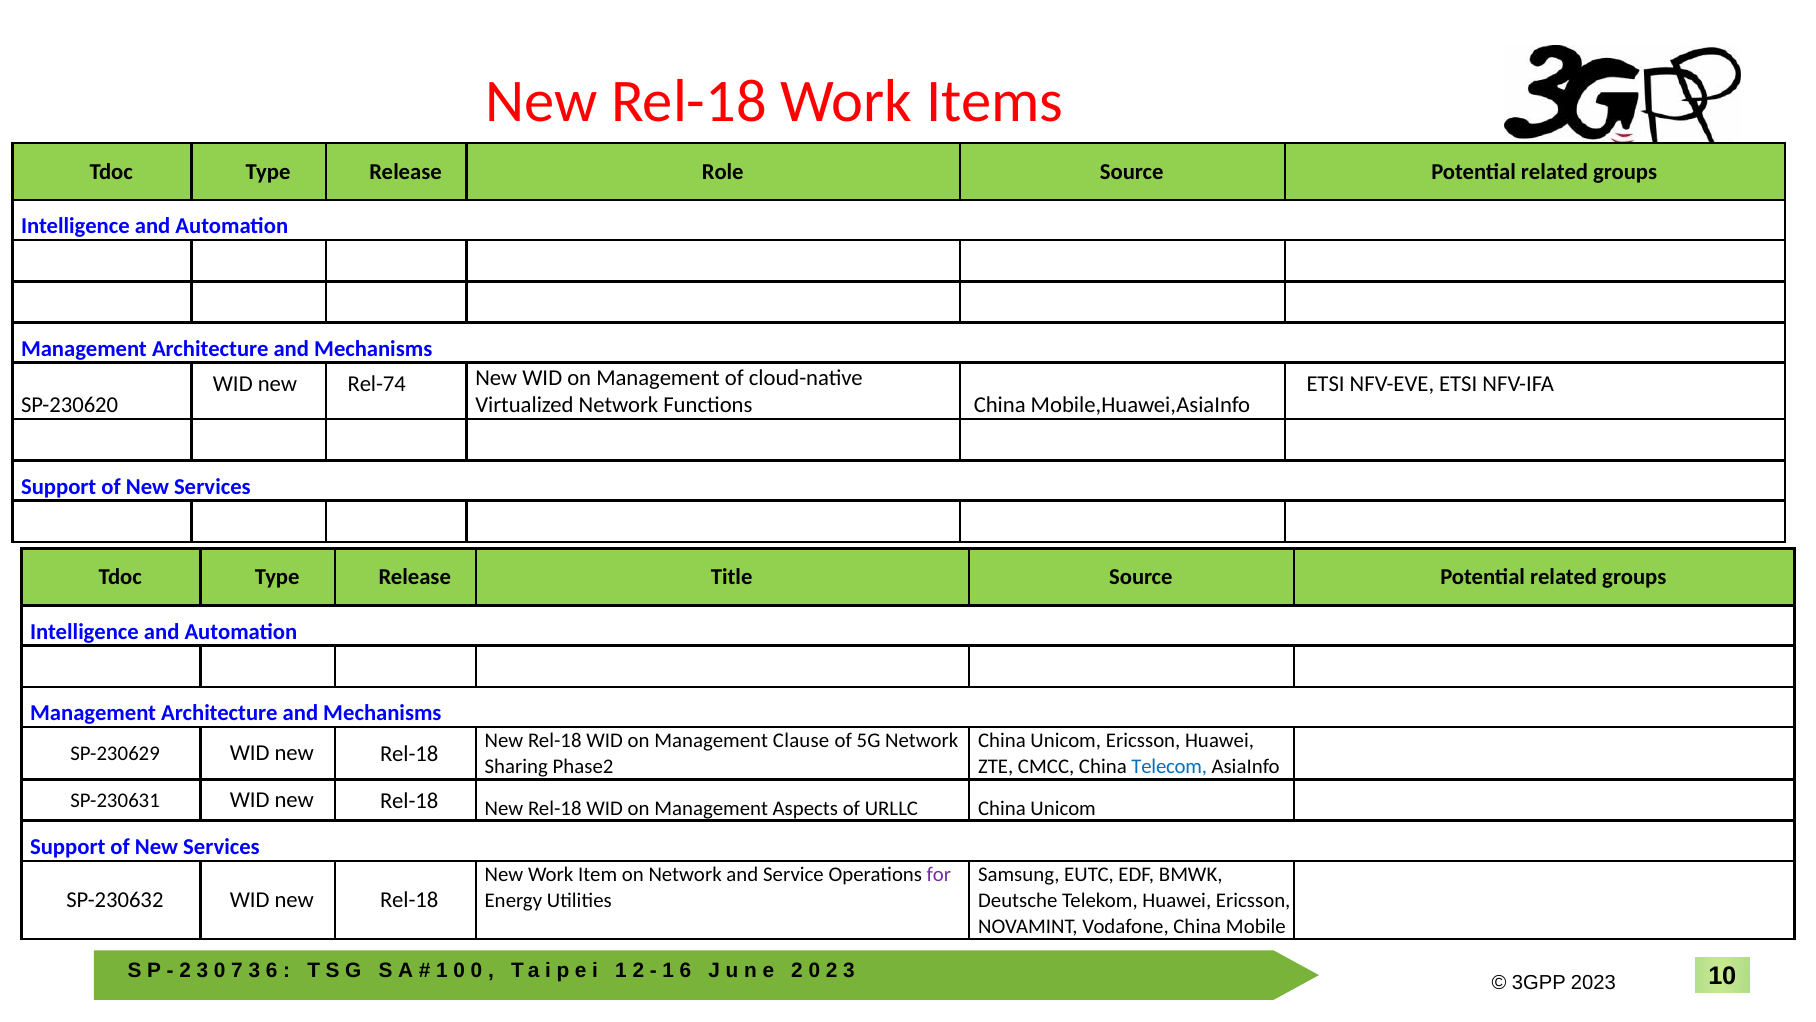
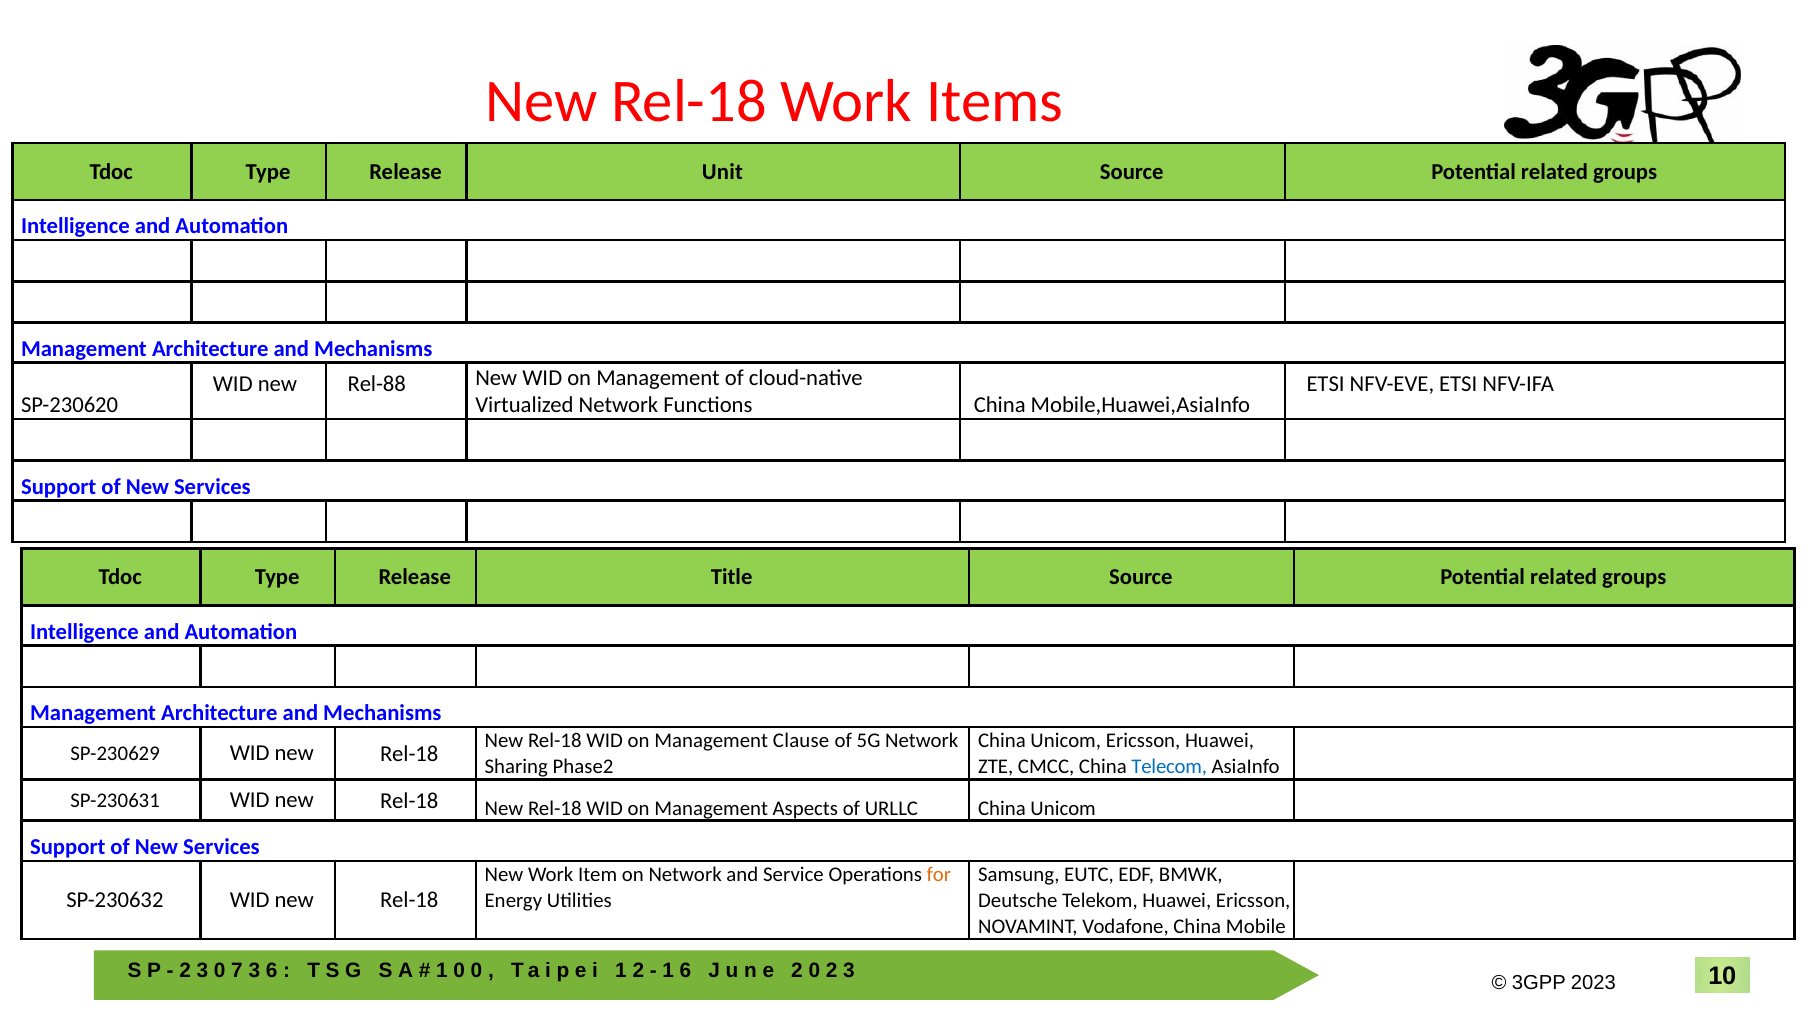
Role: Role -> Unit (722, 172)
Rel-74: Rel-74 -> Rel-88 (377, 383)
for colour: purple -> orange (939, 874)
